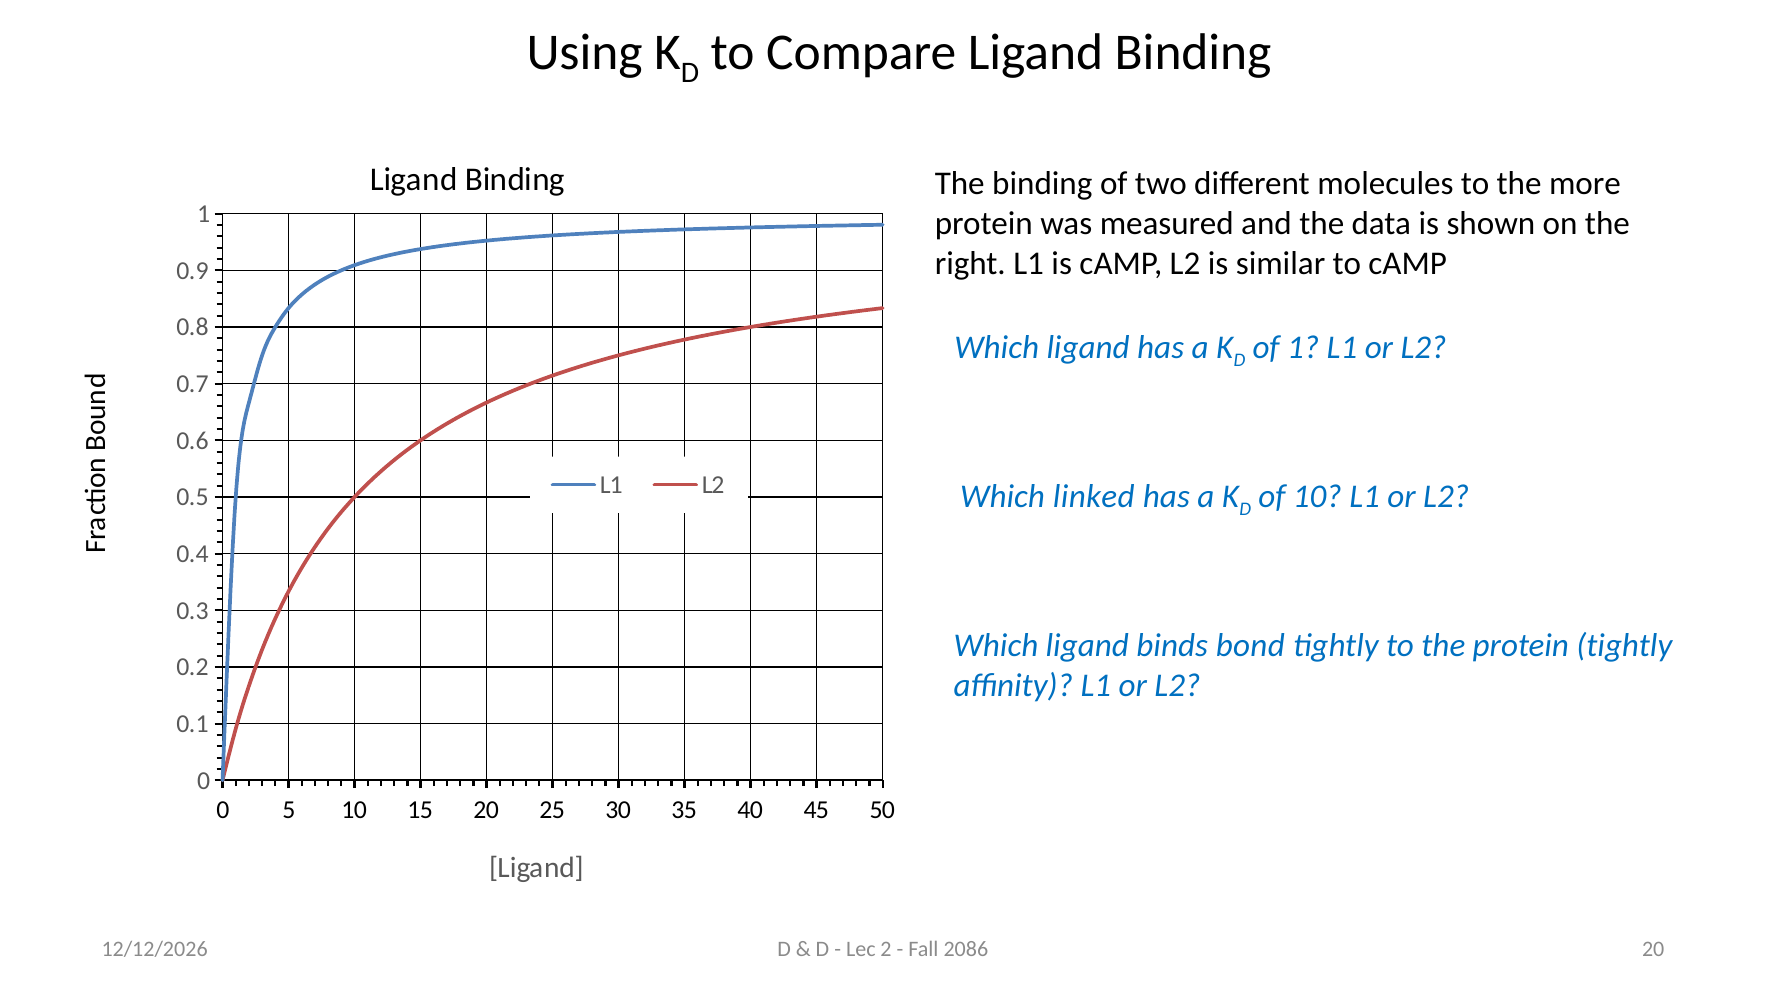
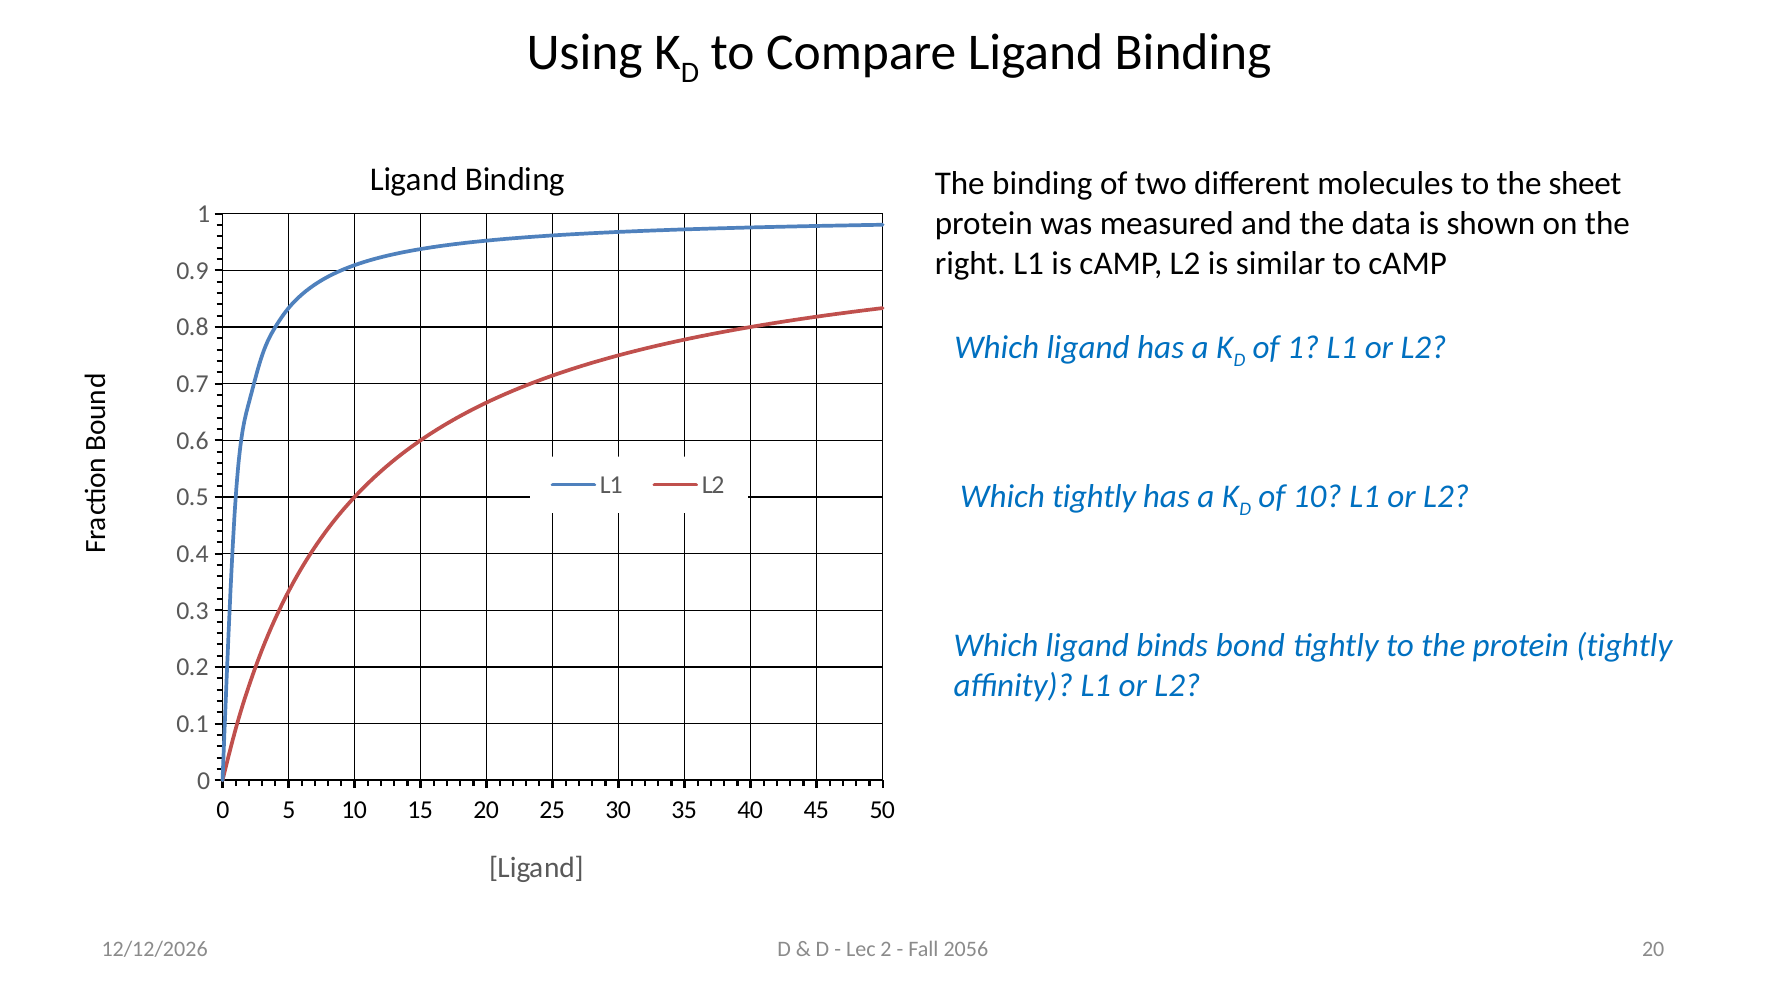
more: more -> sheet (1585, 184)
Which linked: linked -> tightly (1094, 496)
2086: 2086 -> 2056 (966, 948)
